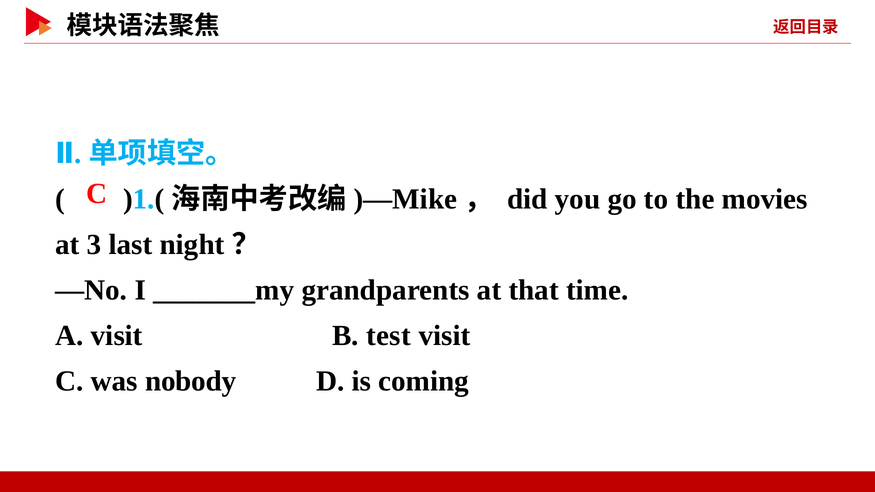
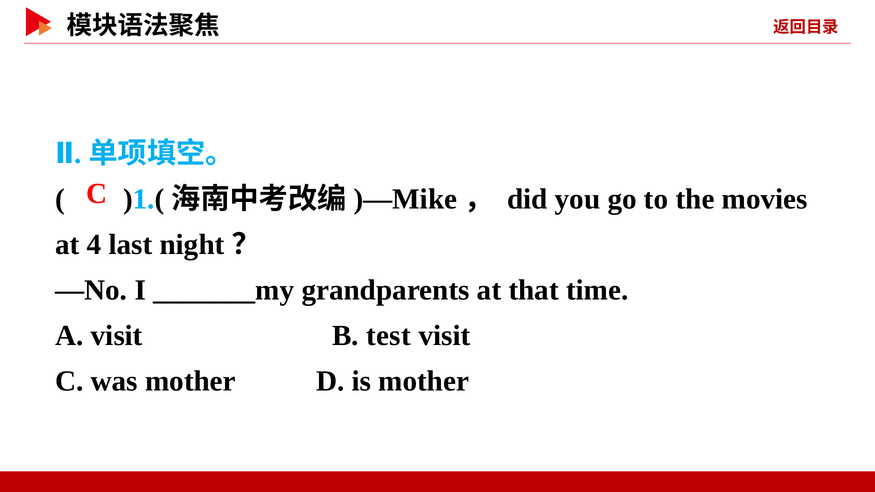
3: 3 -> 4 (94, 245)
was nobody: nobody -> mother (190, 381)
is coming: coming -> mother (424, 381)
